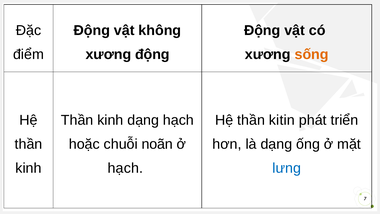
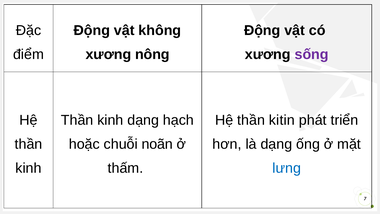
xương động: động -> nông (152, 54)
sống colour: orange -> purple (312, 54)
hạch: hạch -> thấm (125, 168)
